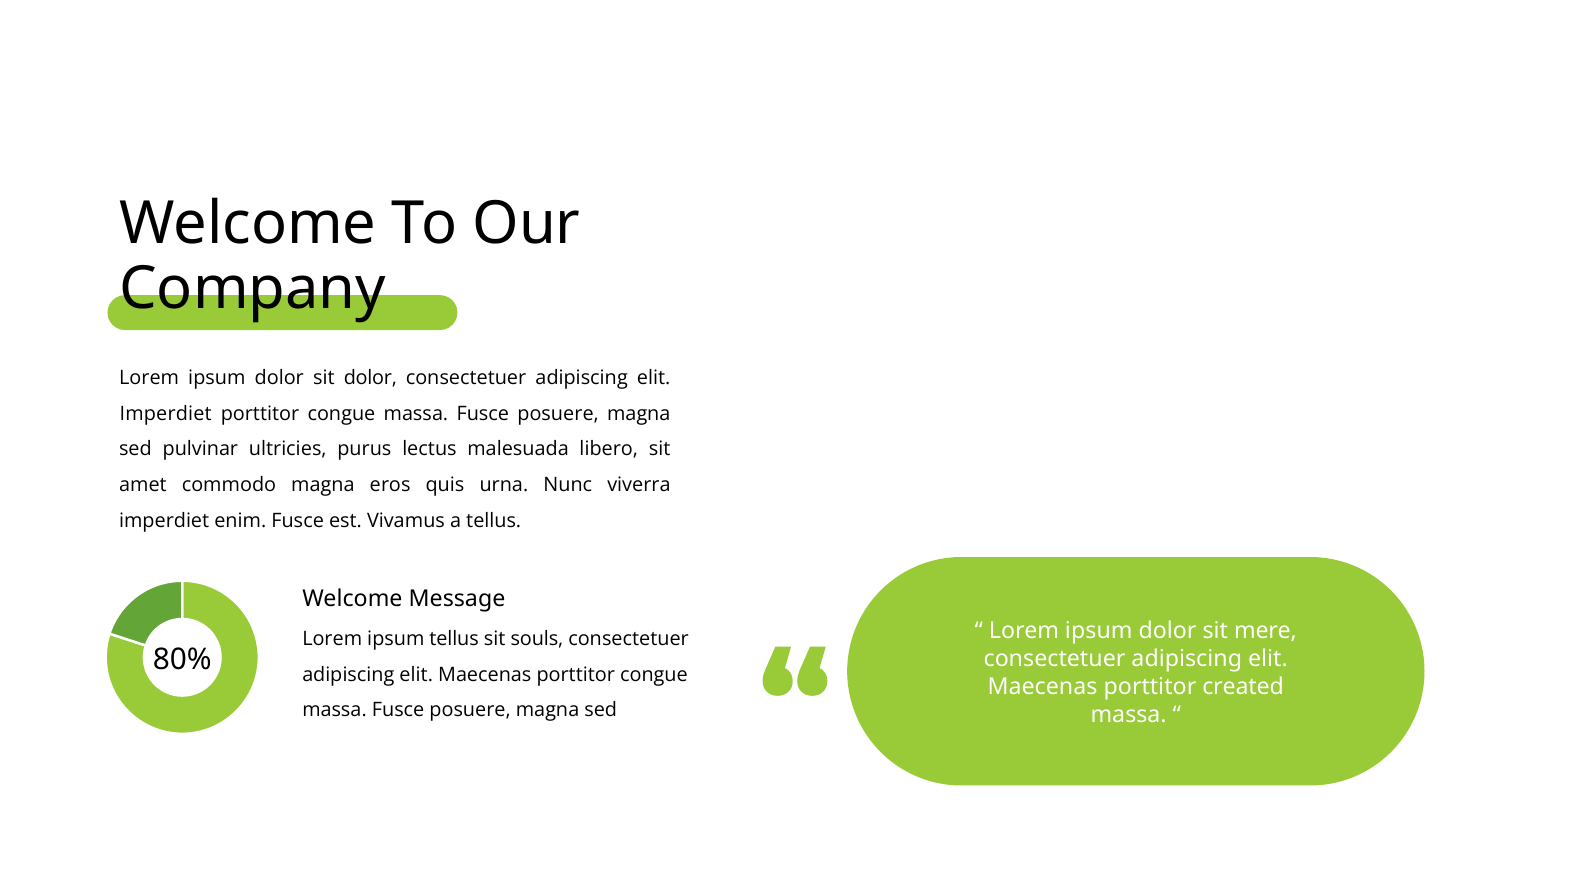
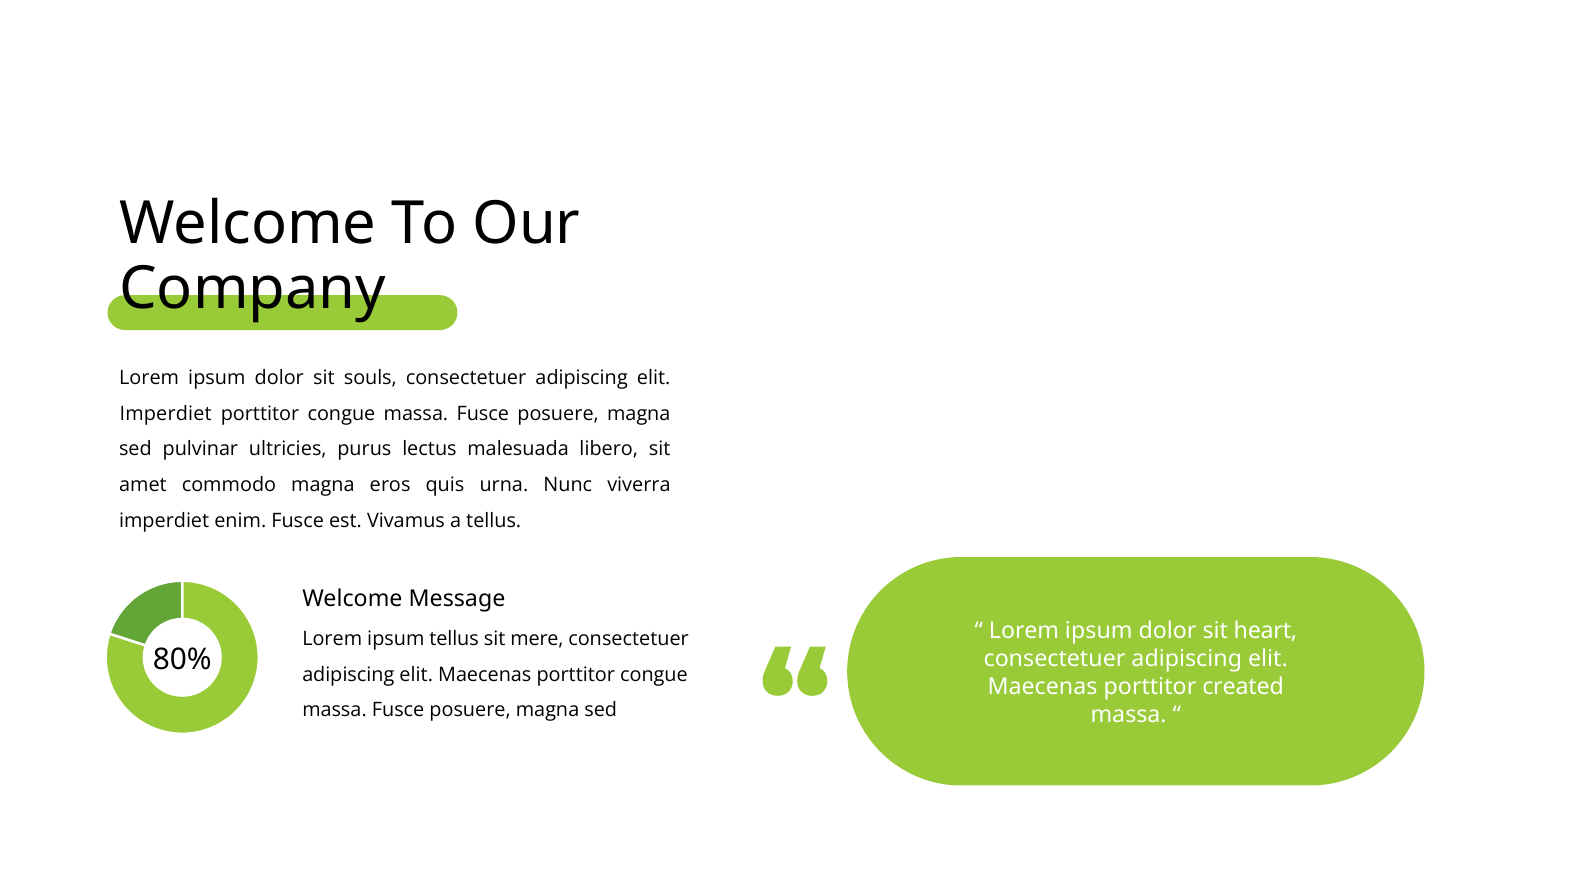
sit dolor: dolor -> souls (370, 378)
mere: mere -> heart (1265, 631)
souls: souls -> mere (537, 639)
